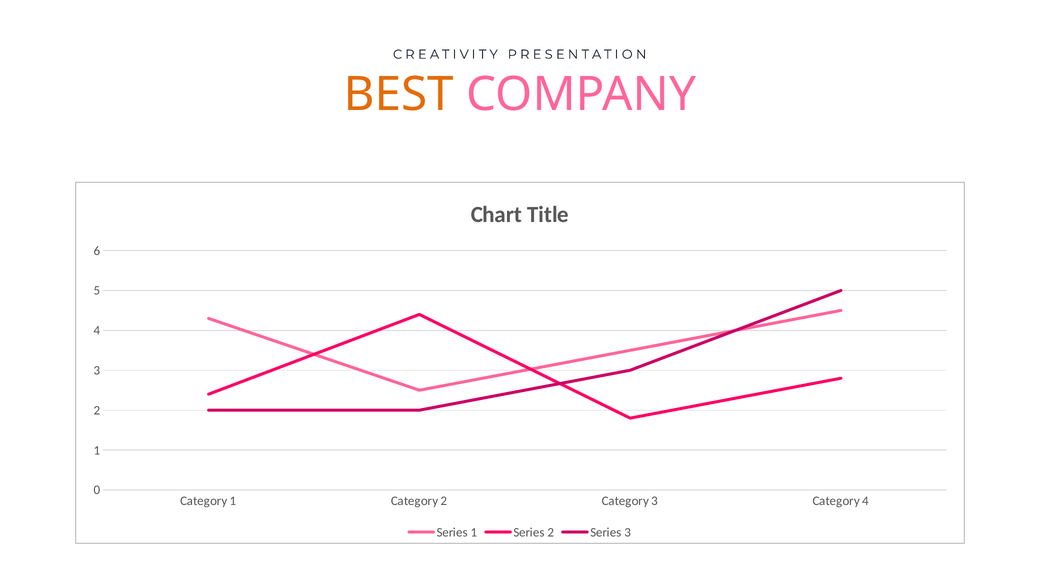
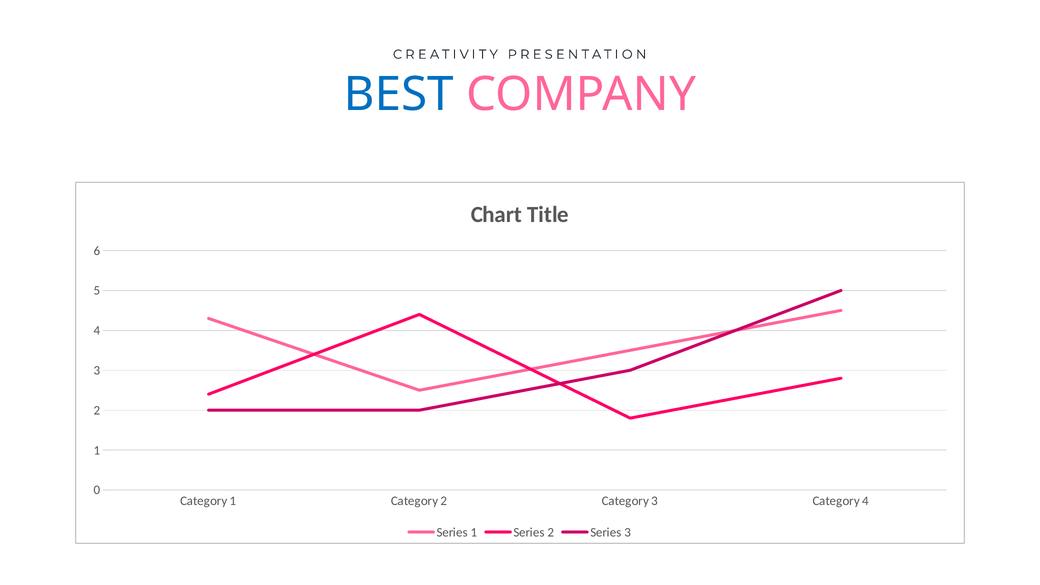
BEST colour: orange -> blue (399, 94)
